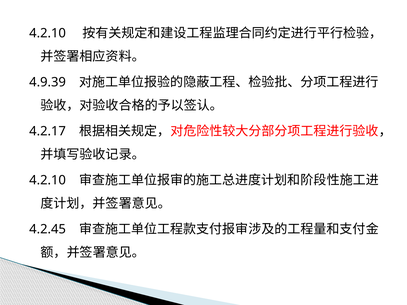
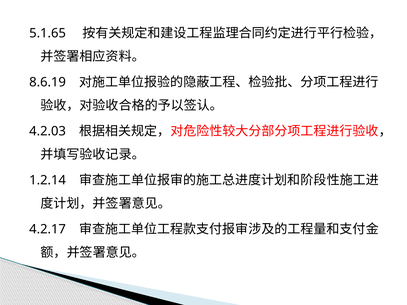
4.2.10: 4.2.10 -> 5.1.65 (48, 33)
4.9.39: 4.9.39 -> 8.6.19 (48, 82)
4.2.17: 4.2.17 -> 4.2.03 (48, 131)
4.2.10: 4.2.10 -> 1.2.14 (48, 180)
4.2.45: 4.2.45 -> 4.2.17 (48, 229)
